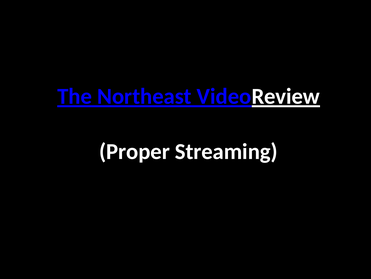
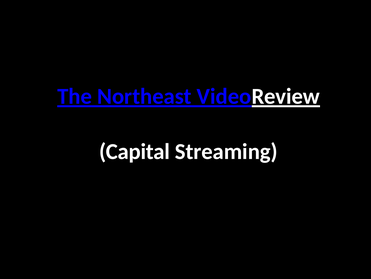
Proper: Proper -> Capital (135, 151)
